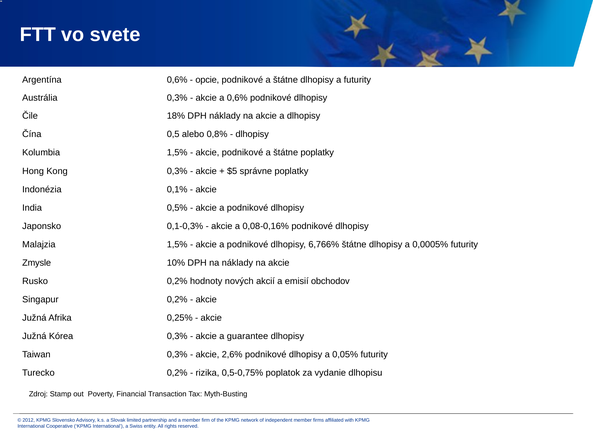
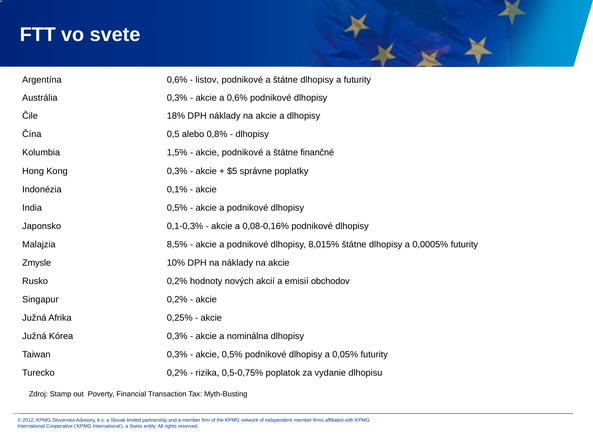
opcie: opcie -> listov (207, 80)
štátne poplatky: poplatky -> finančné (317, 153)
Malajzia 1,5%: 1,5% -> 8,5% (177, 244)
6,766%: 6,766% -> 8,015% (324, 244)
guarantee: guarantee -> nominálna (248, 336)
akcie 2,6%: 2,6% -> 0,5% (232, 354)
